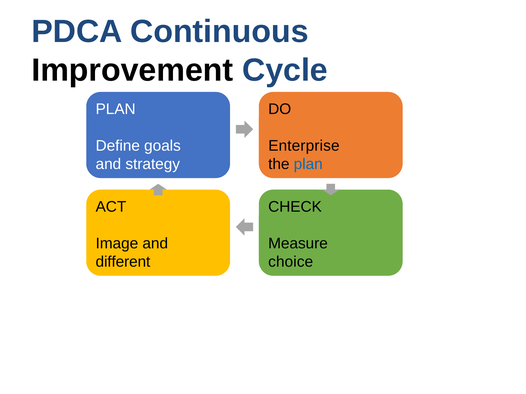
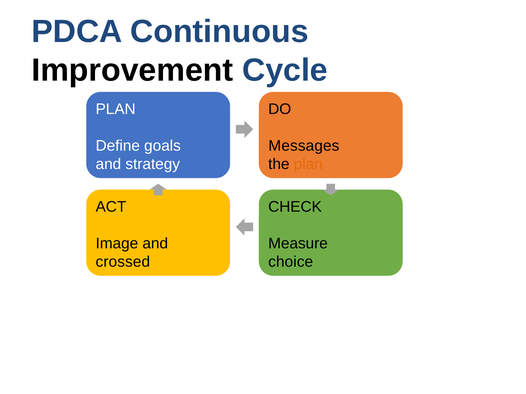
Enterprise: Enterprise -> Messages (304, 146)
plan colour: blue -> orange (308, 164)
different: different -> crossed (123, 262)
